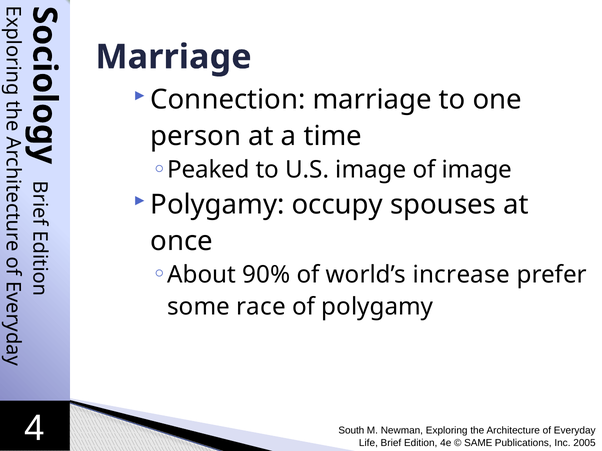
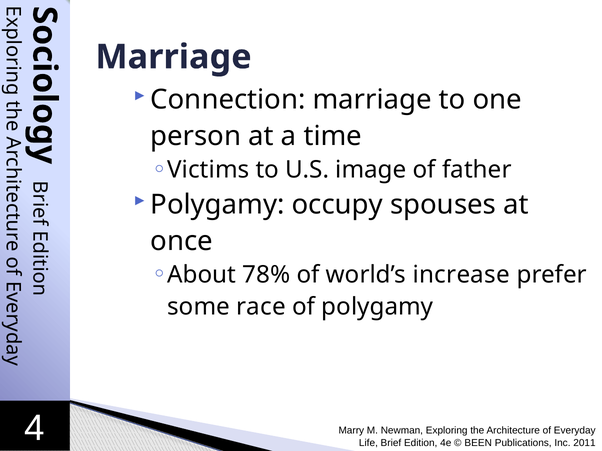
Peaked: Peaked -> Victims (208, 170)
of image: image -> father (477, 170)
90%: 90% -> 78% (266, 275)
South: South -> Marry (351, 431)
SAME: SAME -> BEEN (478, 443)
2005: 2005 -> 2011 (584, 443)
